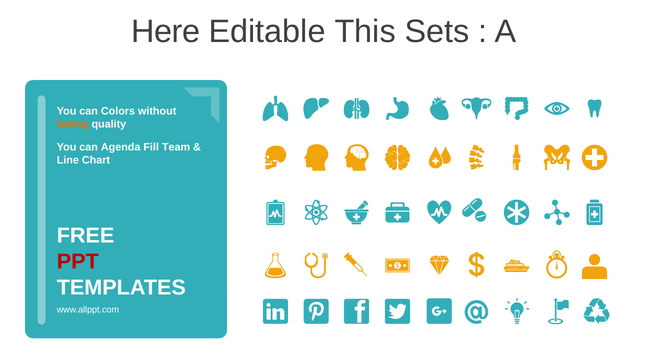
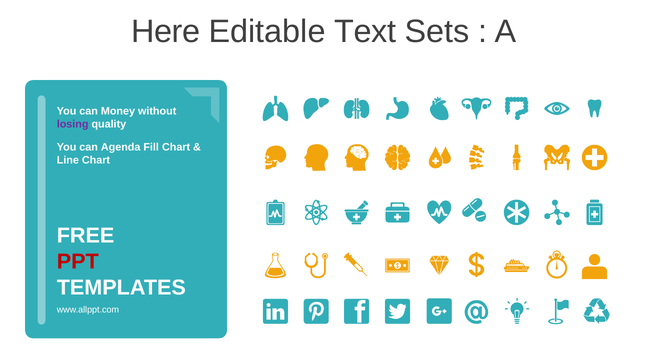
This: This -> Text (365, 31)
Colors: Colors -> Money (118, 111)
losing colour: orange -> purple (73, 124)
Fill Team: Team -> Chart (176, 148)
